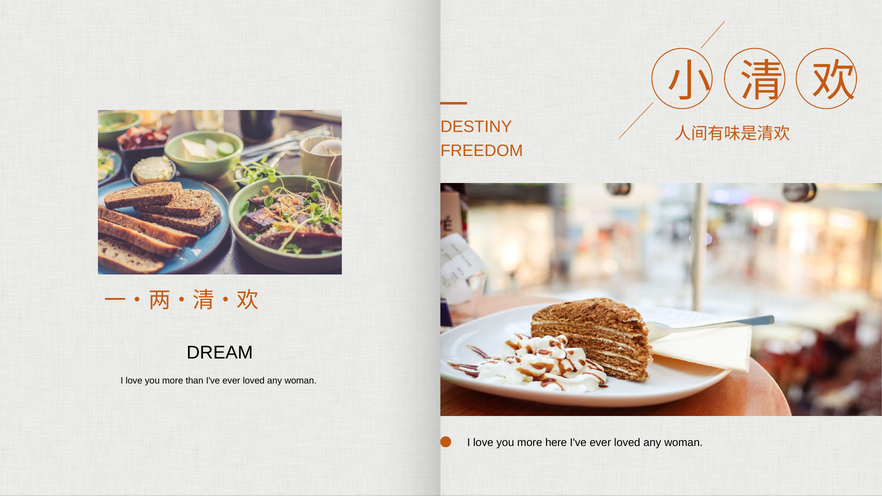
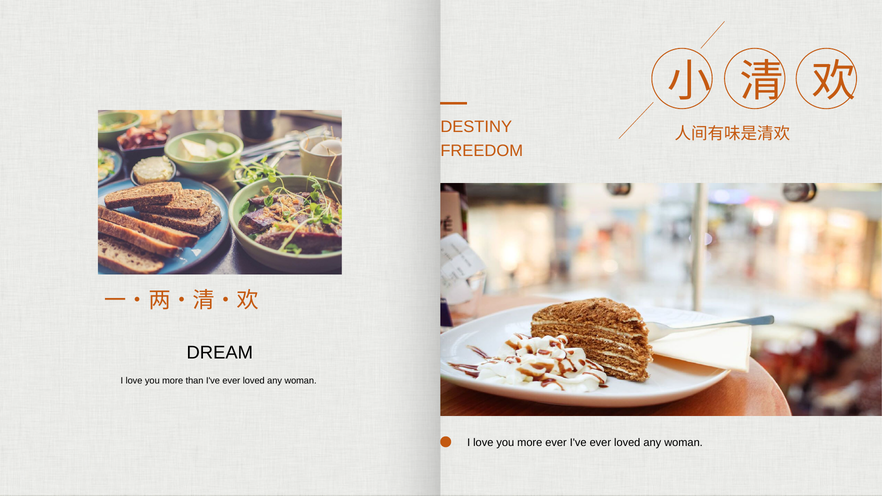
more here: here -> ever (556, 443)
